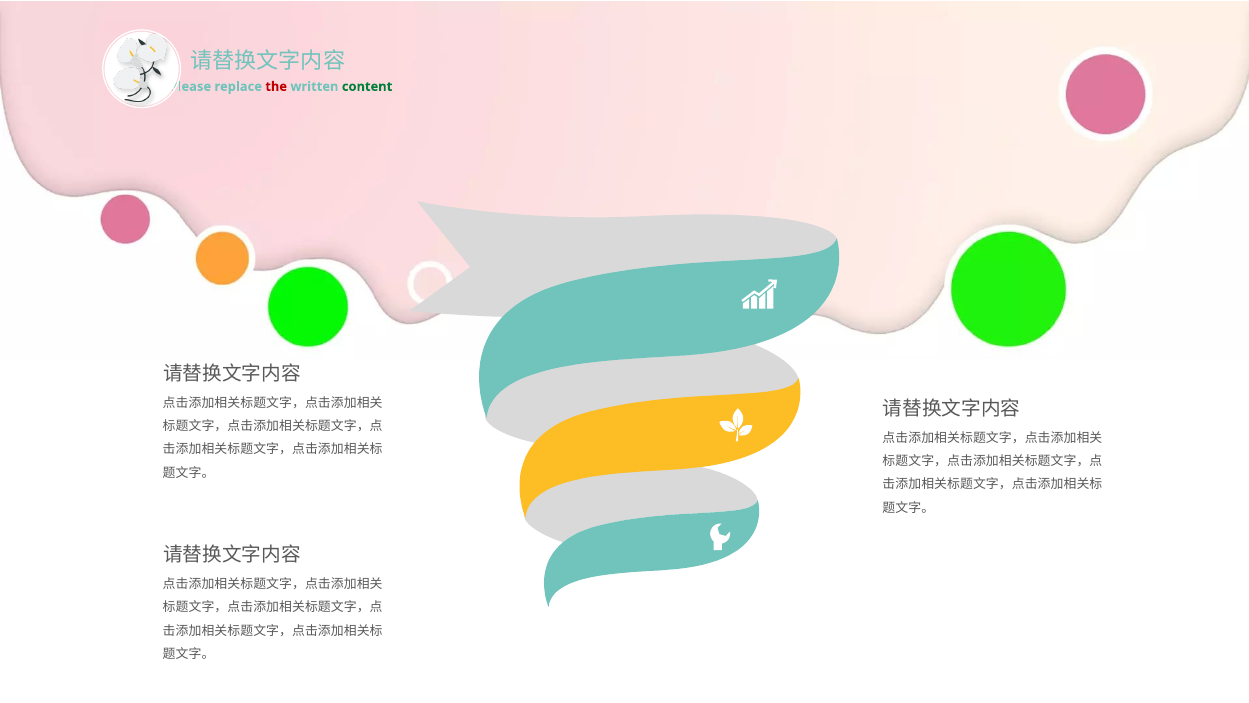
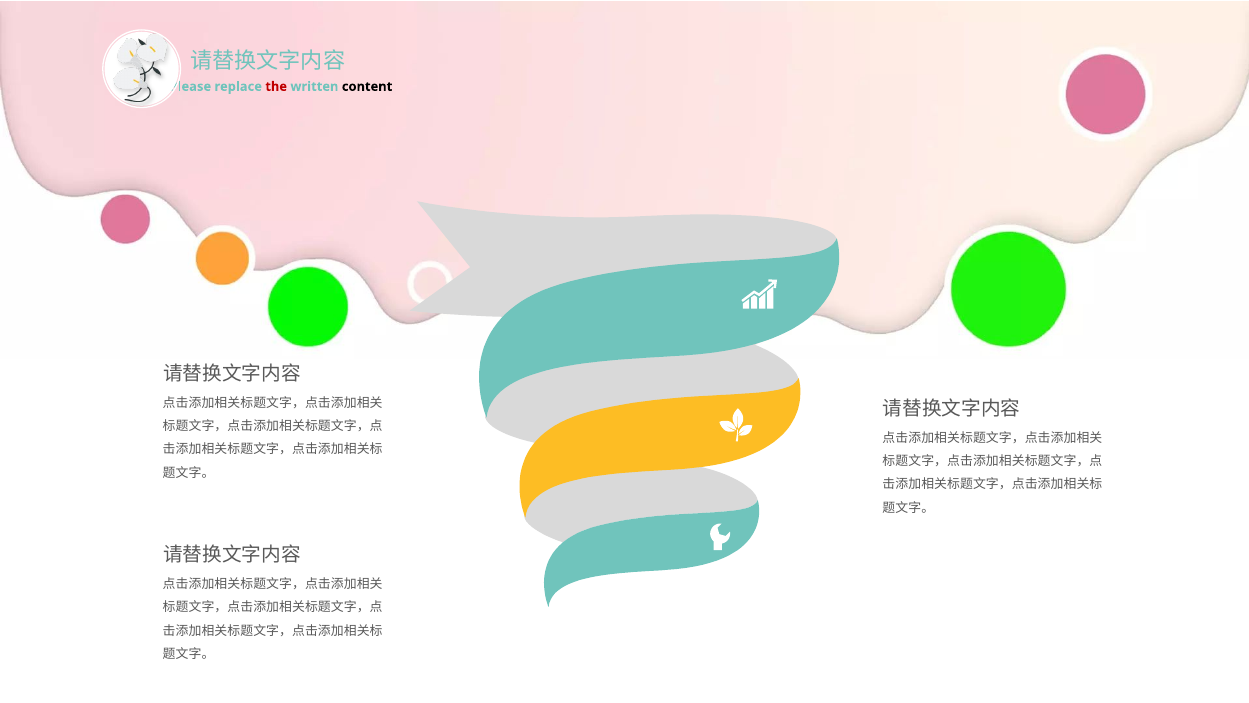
content colour: green -> black (367, 86)
